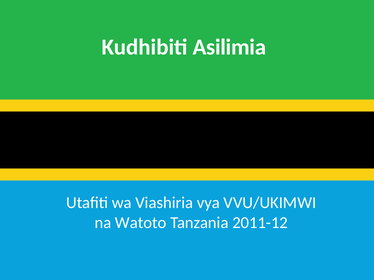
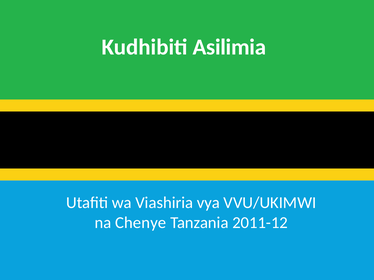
Watoto: Watoto -> Chenye (141, 223)
